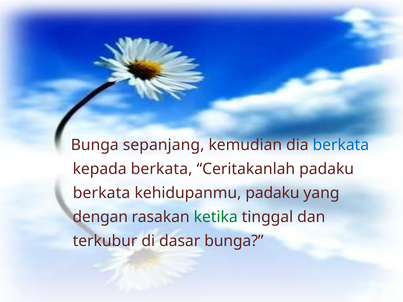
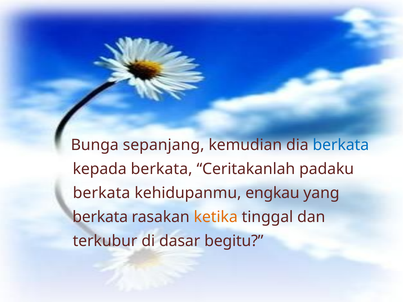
kehidupanmu padaku: padaku -> engkau (272, 193)
dengan: dengan -> berkata (100, 217)
ketika colour: green -> orange (216, 217)
dasar bunga: bunga -> begitu (234, 241)
